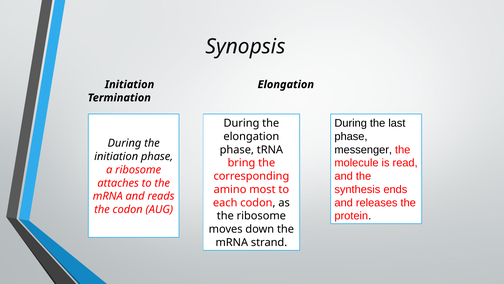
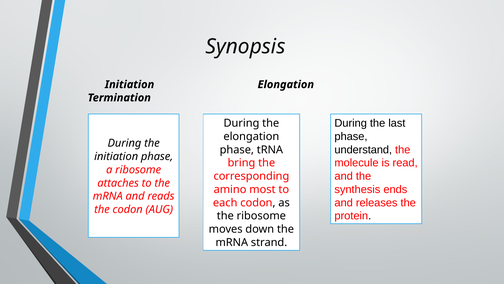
messenger: messenger -> understand (363, 149)
